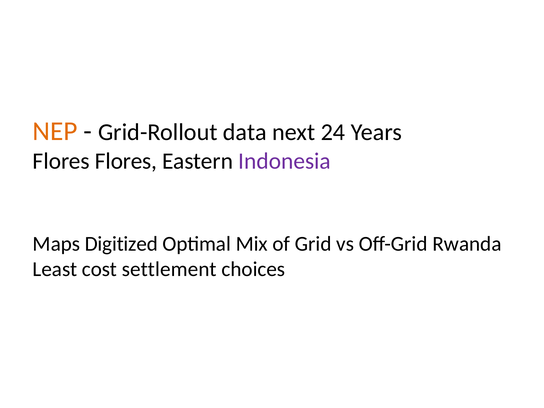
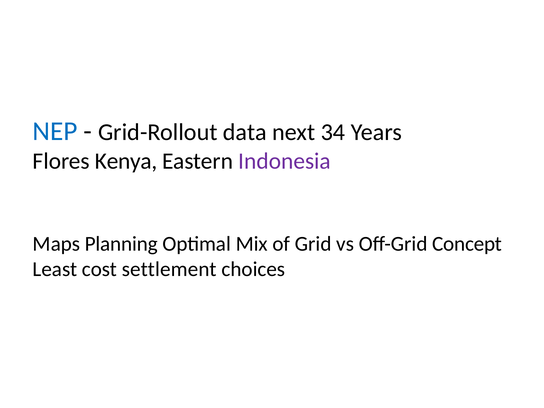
NEP colour: orange -> blue (55, 131)
24: 24 -> 34 (333, 132)
Flores Flores: Flores -> Kenya (126, 161)
Digitized: Digitized -> Planning (121, 244)
Rwanda: Rwanda -> Concept (467, 244)
